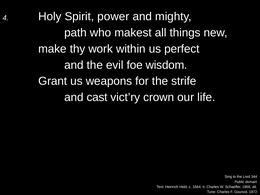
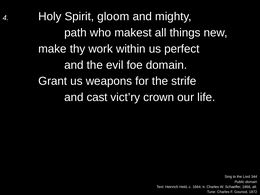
power: power -> gloom (113, 16)
foe wisdom: wisdom -> domain (166, 65)
